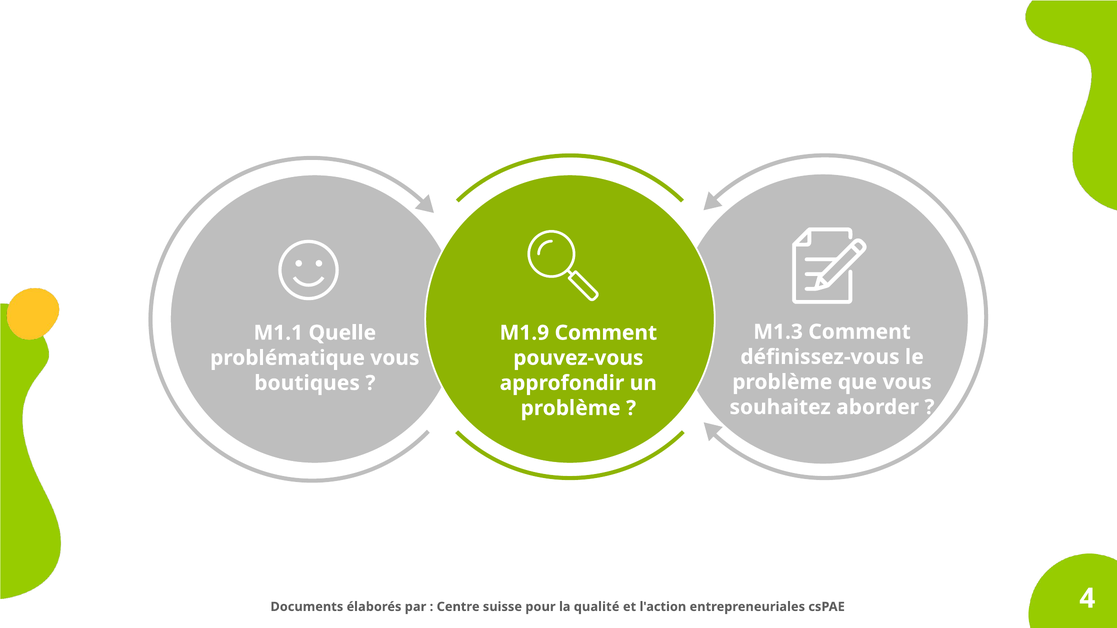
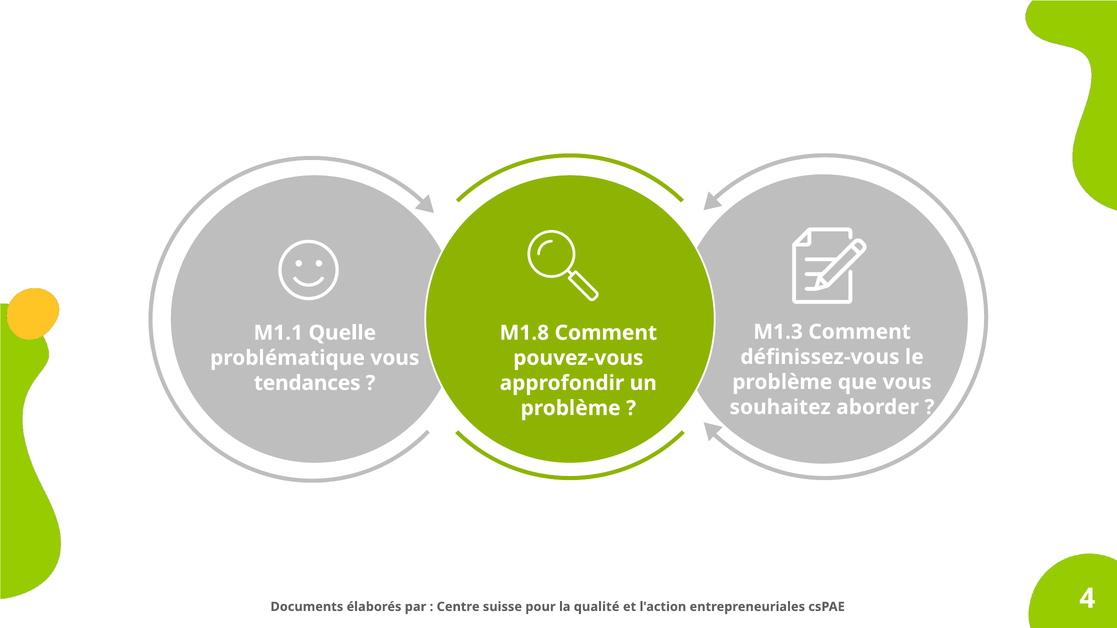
M1.9: M1.9 -> M1.8 (524, 333)
boutiques: boutiques -> tendances (307, 383)
